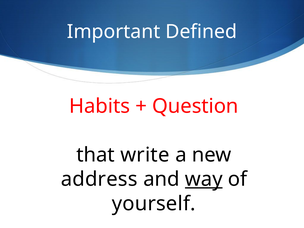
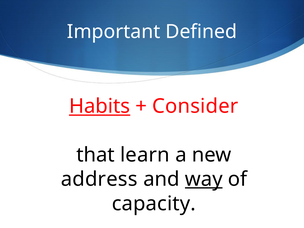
Habits underline: none -> present (100, 106)
Question: Question -> Consider (195, 106)
write: write -> learn (145, 155)
yourself: yourself -> capacity (154, 204)
